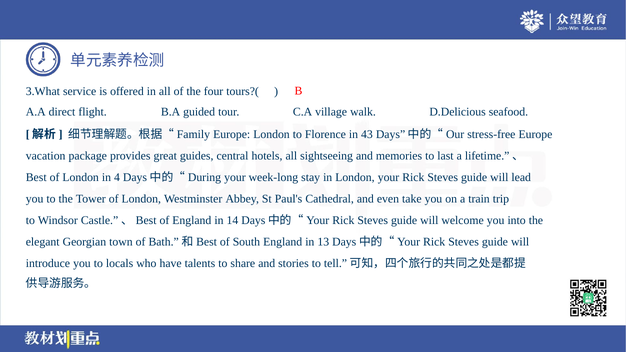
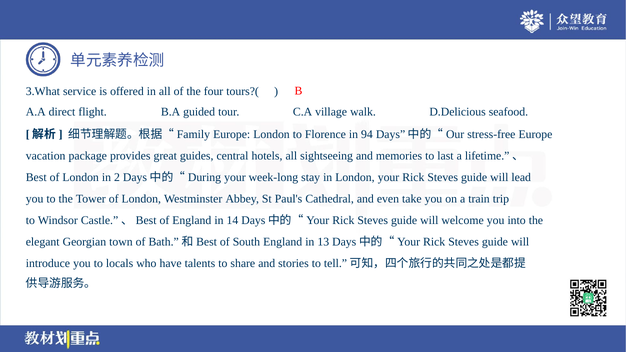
43: 43 -> 94 (367, 134)
4: 4 -> 2 (117, 177)
